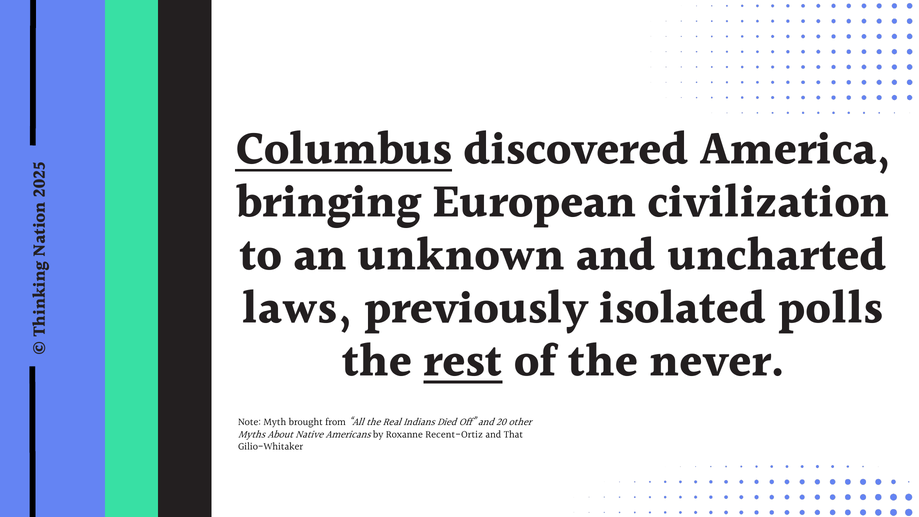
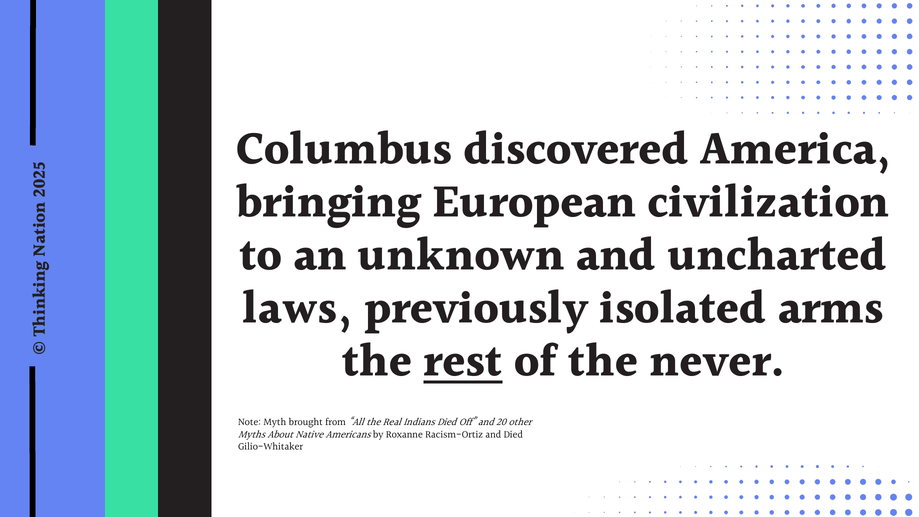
Columbus underline: present -> none (344, 151)
polls: polls -> arms (831, 309)
Recent-Ortiz: Recent-Ortiz -> Racism-Ortiz (454, 435)
and That: That -> Died (513, 435)
